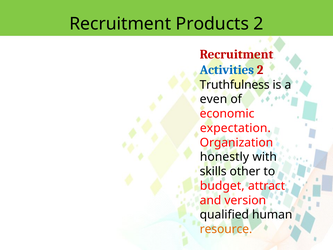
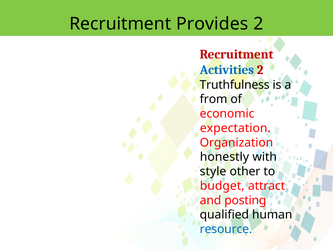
Products: Products -> Provides (212, 24)
even: even -> from (214, 99)
skills: skills -> style (213, 171)
version: version -> posting (245, 200)
resource colour: orange -> blue (226, 229)
